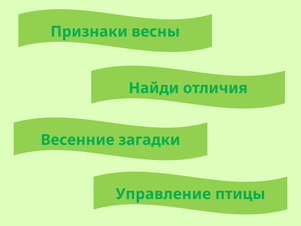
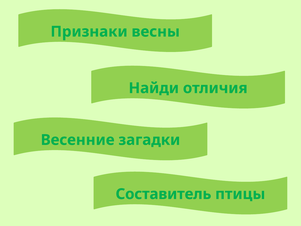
Управление: Управление -> Составитель (163, 194)
